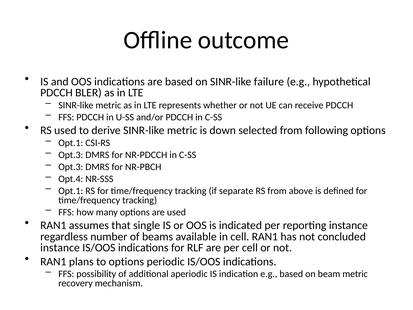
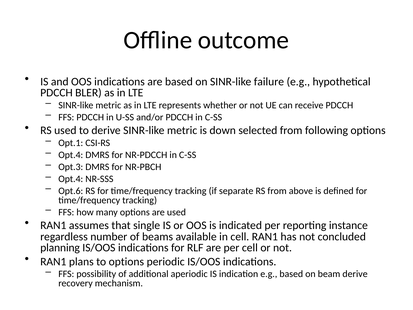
Opt.3: Opt.3 -> Opt.4 (71, 155)
Opt.1: Opt.1 -> Opt.6 (71, 191)
instance: instance -> planning (60, 247)
beam metric: metric -> derive (355, 274)
